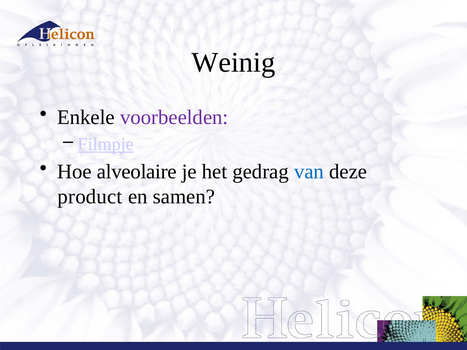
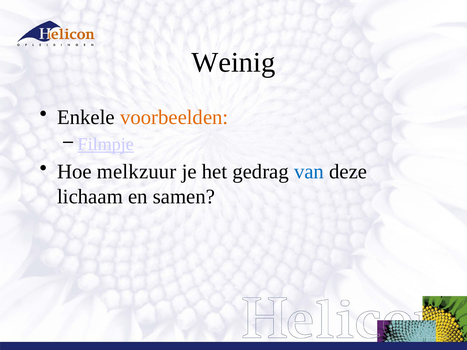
voorbeelden colour: purple -> orange (174, 117)
alveolaire: alveolaire -> melkzuur (137, 172)
product: product -> lichaam (90, 197)
